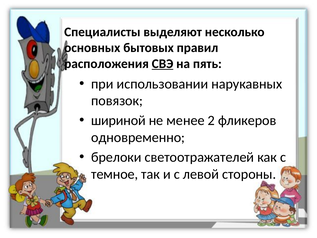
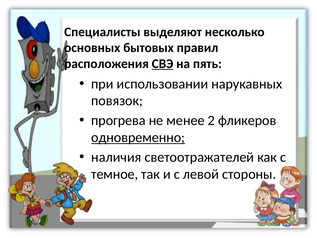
шириной: шириной -> прогрева (118, 120)
одновременно underline: none -> present (138, 137)
брелоки: брелоки -> наличия (116, 157)
